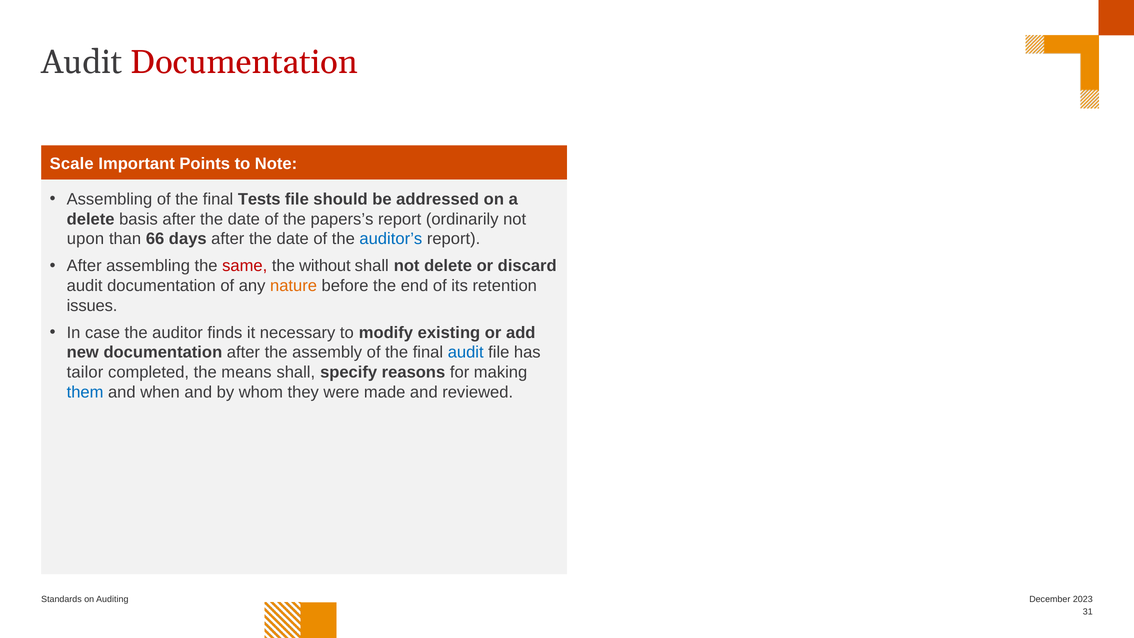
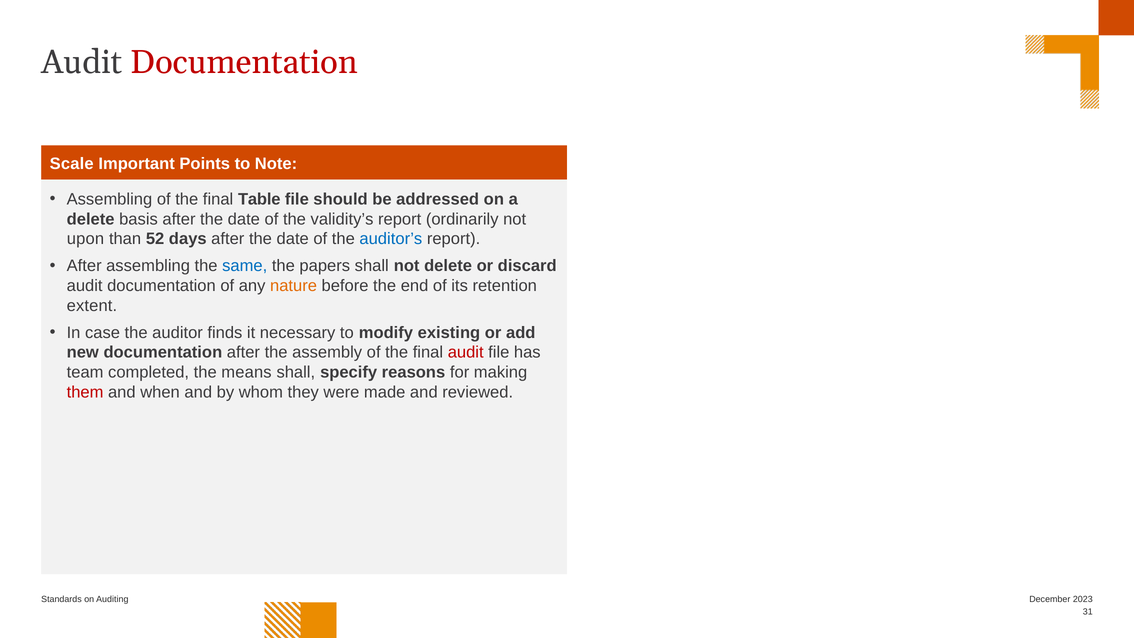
Tests: Tests -> Table (259, 199)
papers’s: papers’s -> validity’s (342, 219)
66: 66 -> 52 (155, 239)
same colour: red -> blue (245, 266)
without: without -> papers (325, 266)
issues: issues -> extent (92, 306)
audit colour: blue -> red (466, 352)
tailor: tailor -> team (85, 372)
them colour: blue -> red (85, 392)
